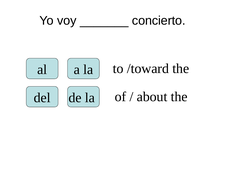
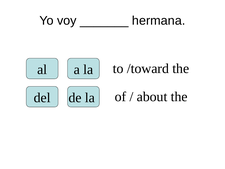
concierto: concierto -> hermana (159, 21)
